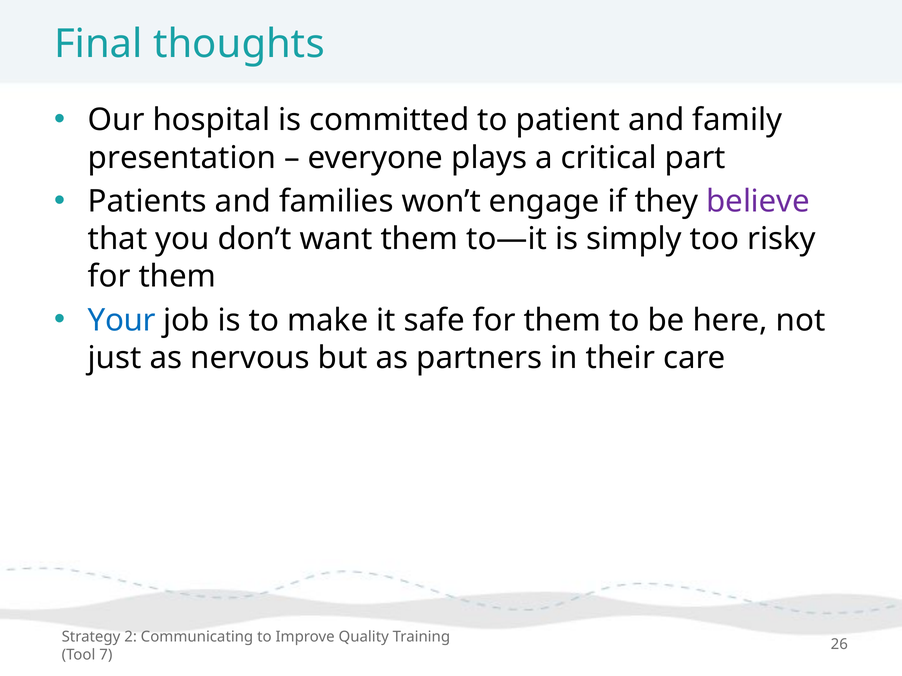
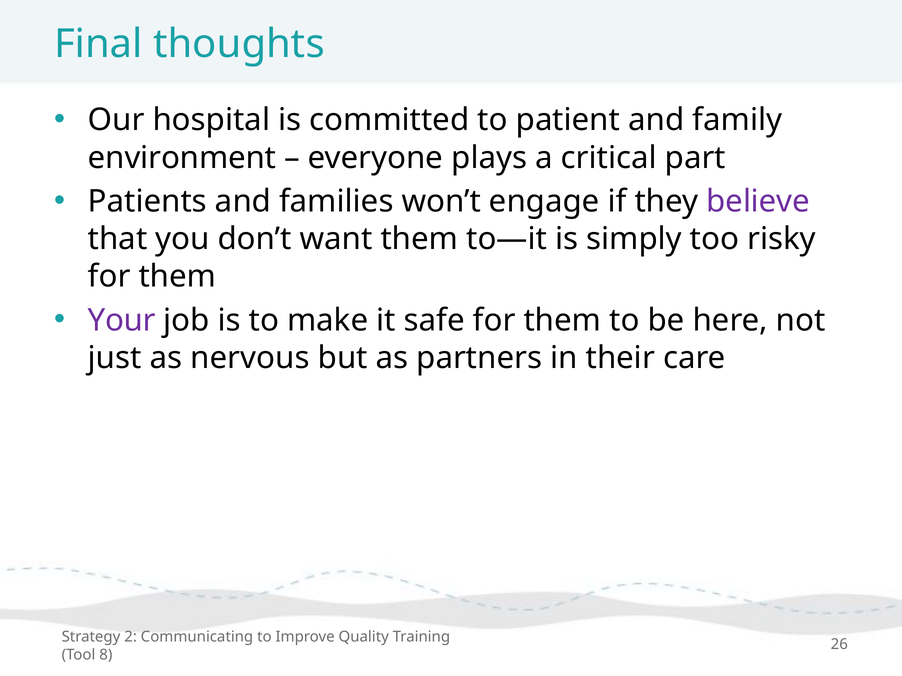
presentation: presentation -> environment (182, 158)
Your colour: blue -> purple (122, 321)
7: 7 -> 8 (106, 655)
